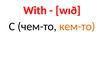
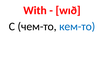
кем-то colour: orange -> blue (77, 26)
